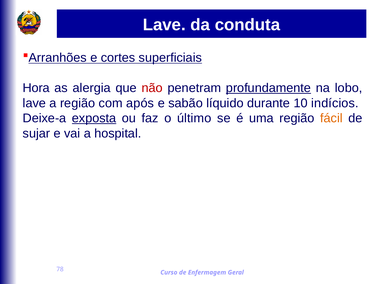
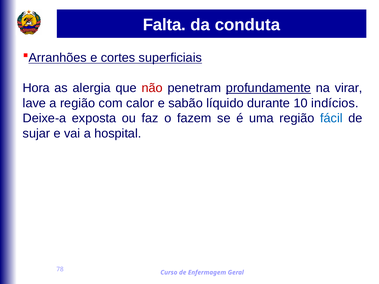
Lave: Lave -> Falta (164, 25)
lobo: lobo -> virar (349, 88)
após: após -> calor (140, 103)
exposta underline: present -> none (94, 118)
último: último -> fazem (194, 118)
fácil colour: orange -> blue (331, 118)
